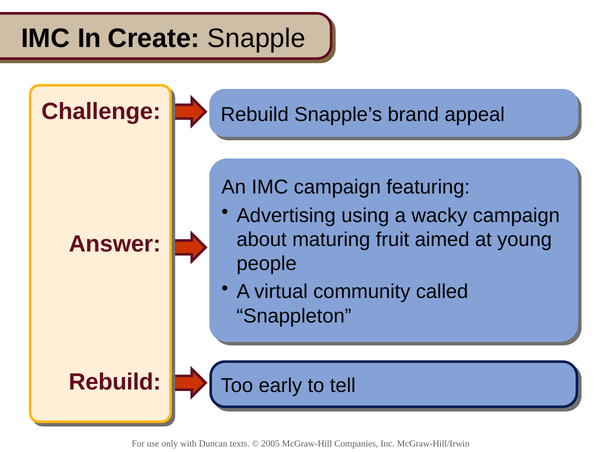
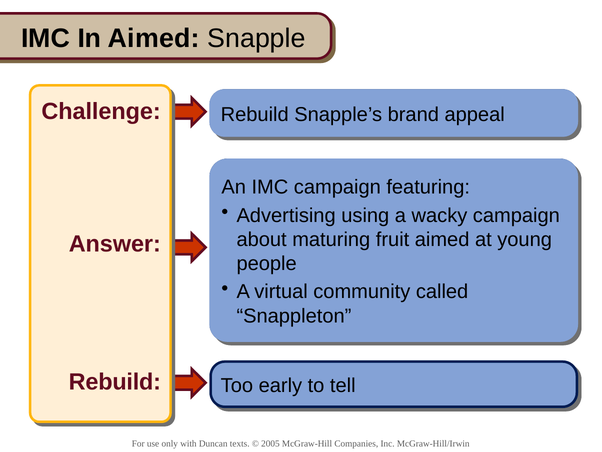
In Create: Create -> Aimed (154, 39)
